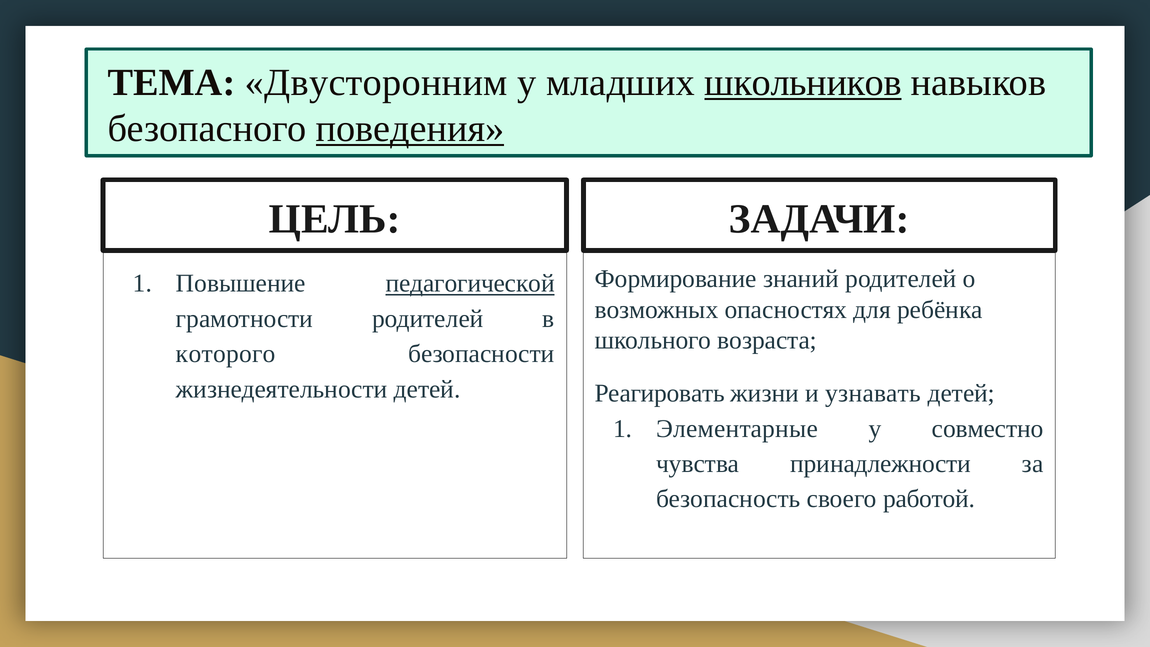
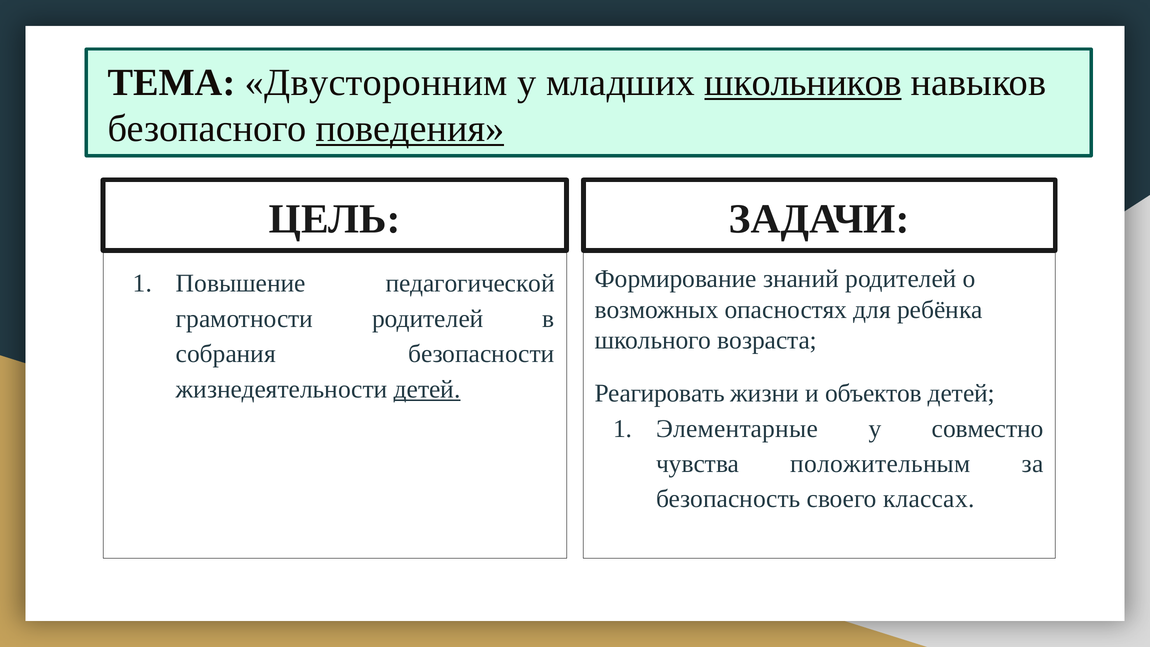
педагогической underline: present -> none (470, 284)
которого: которого -> собрания (226, 354)
детей underline: none -> present (427, 389)
узнавать: узнавать -> объектов (873, 393)
принадлежности: принадлежности -> положительным (880, 464)
работой: работой -> классах (929, 499)
